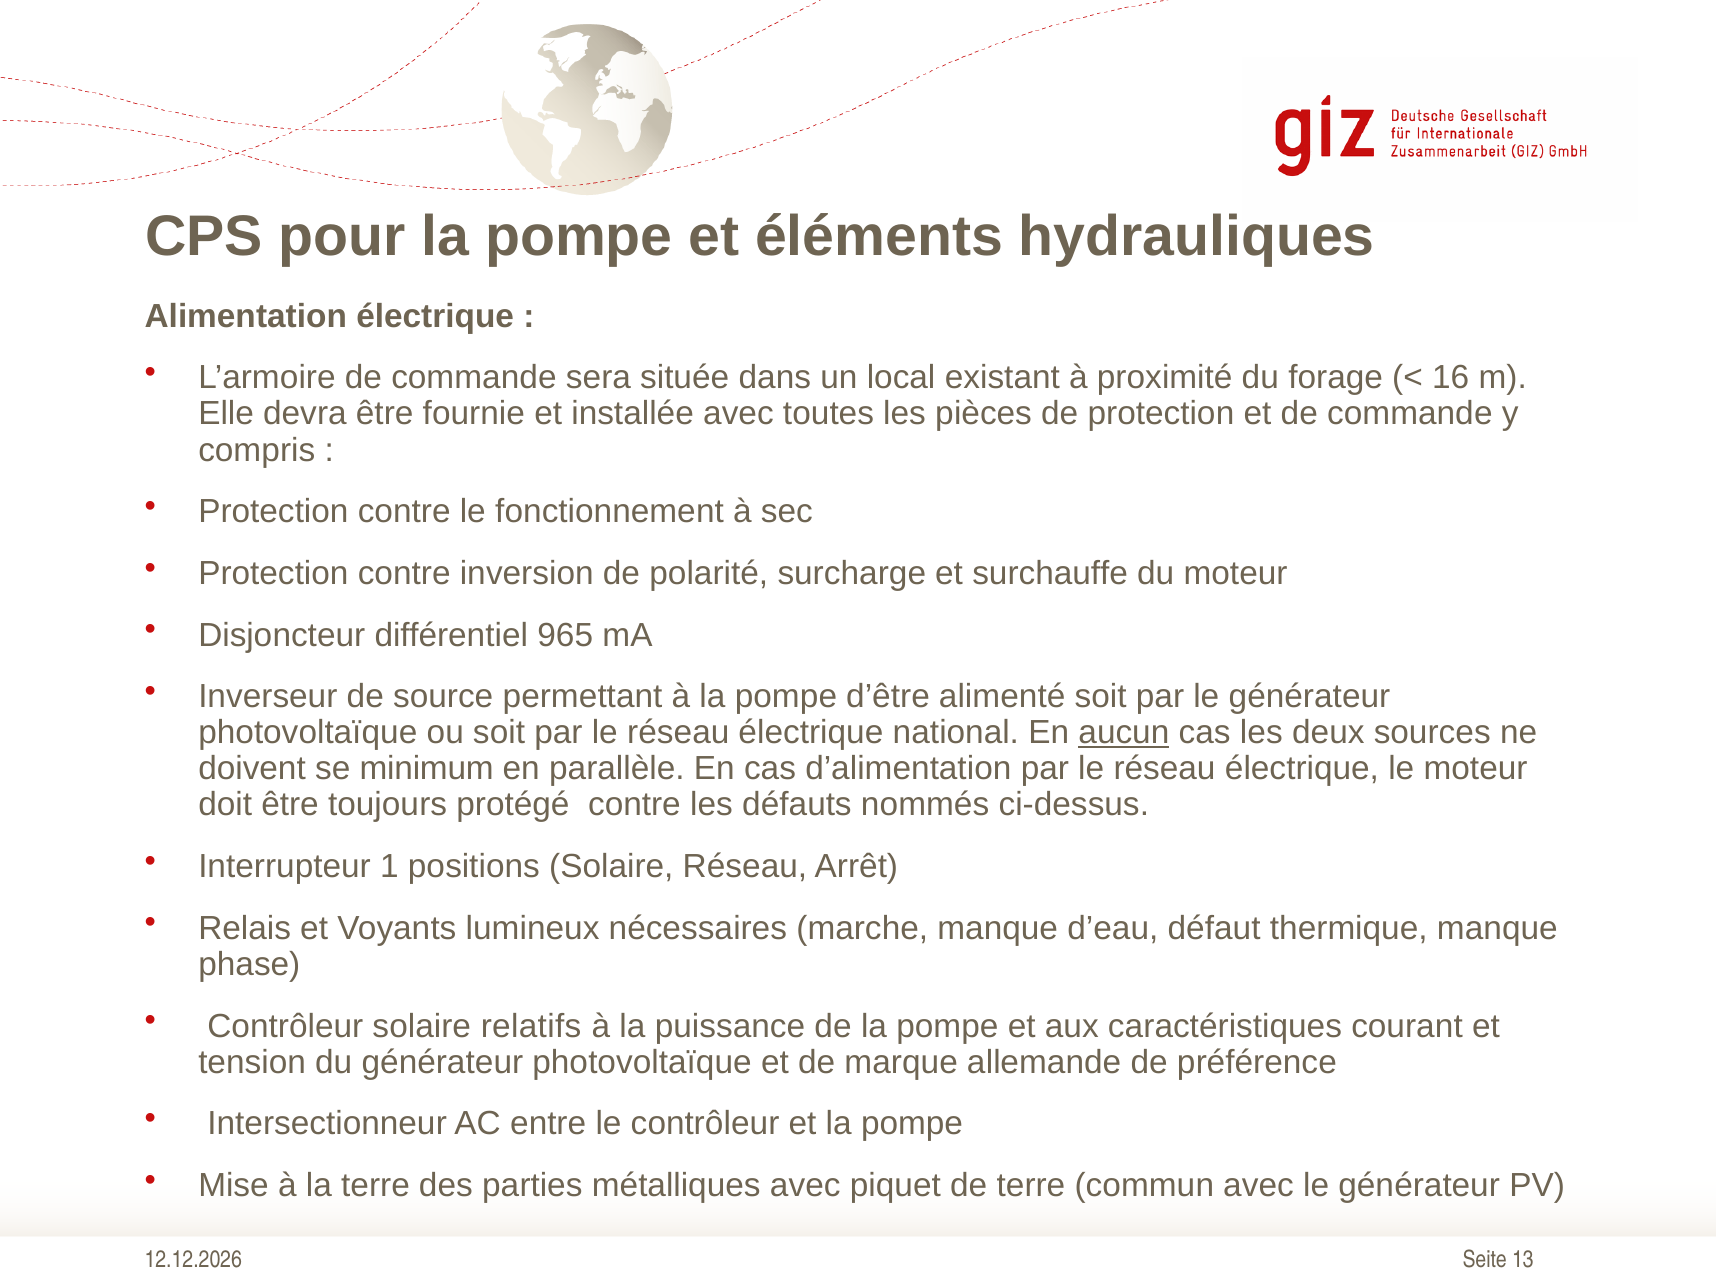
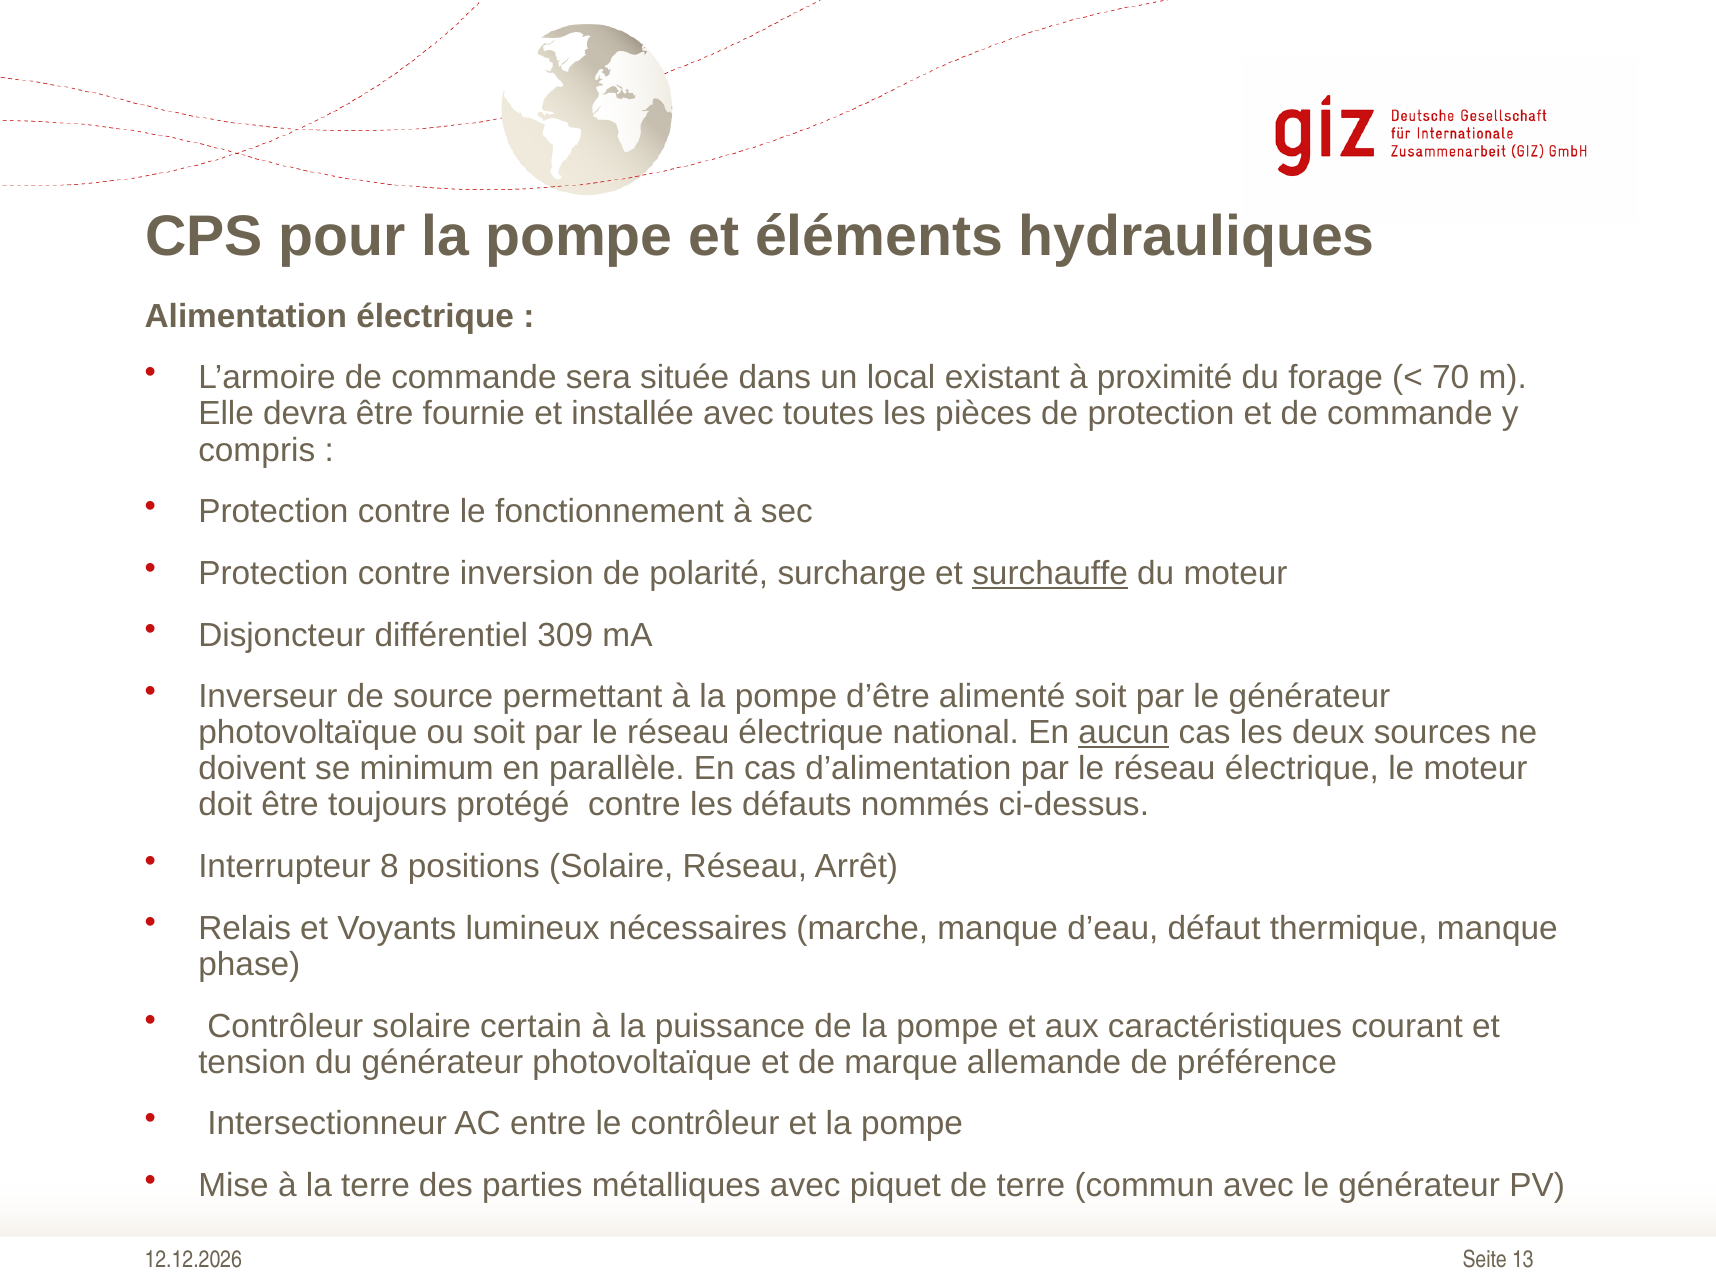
16: 16 -> 70 (1451, 378)
surchauffe underline: none -> present (1050, 573)
965: 965 -> 309 (565, 635)
1: 1 -> 8 (389, 867)
relatifs: relatifs -> certain (531, 1026)
